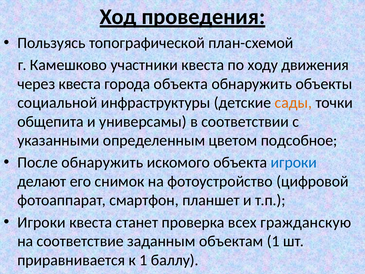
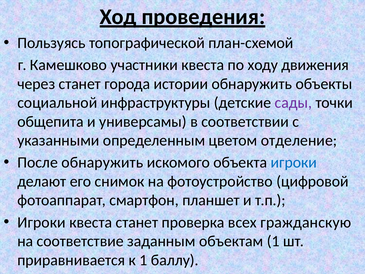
через квеста: квеста -> станет (80, 84)
города объекта: объекта -> истории (181, 84)
сады colour: orange -> purple (293, 103)
подсобное: подсобное -> отделение (299, 140)
